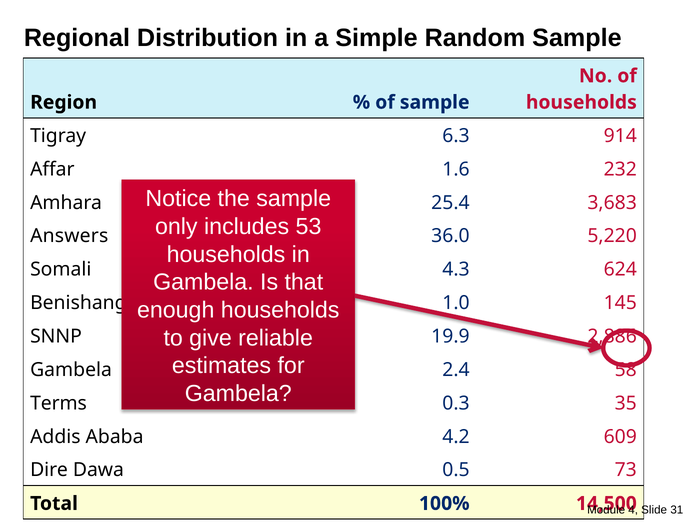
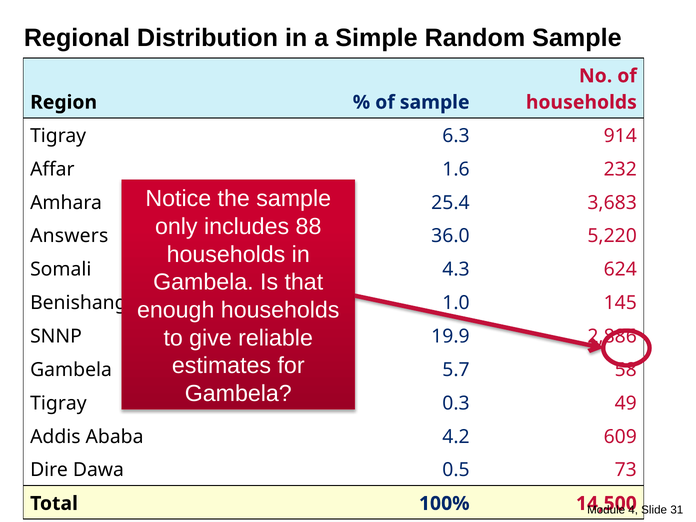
53: 53 -> 88 (308, 227)
2.4: 2.4 -> 5.7 (456, 370)
Terms: Terms -> Tigray (58, 403)
35: 35 -> 49 (626, 403)
